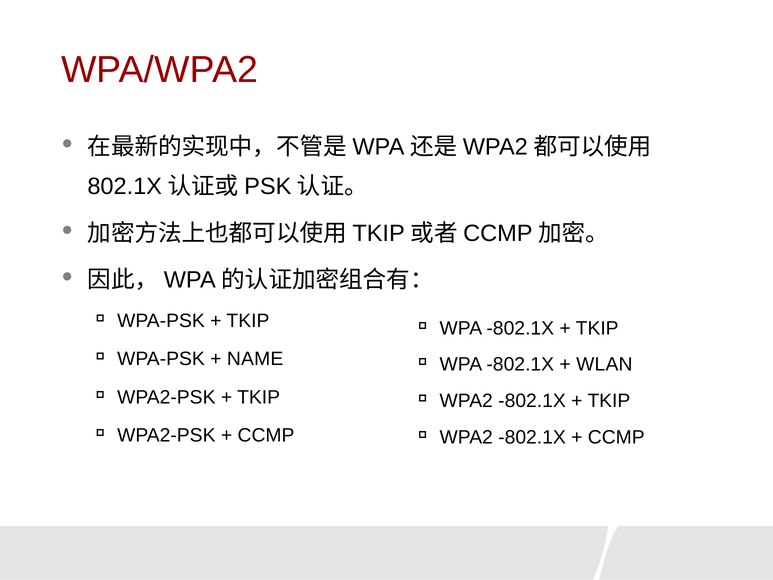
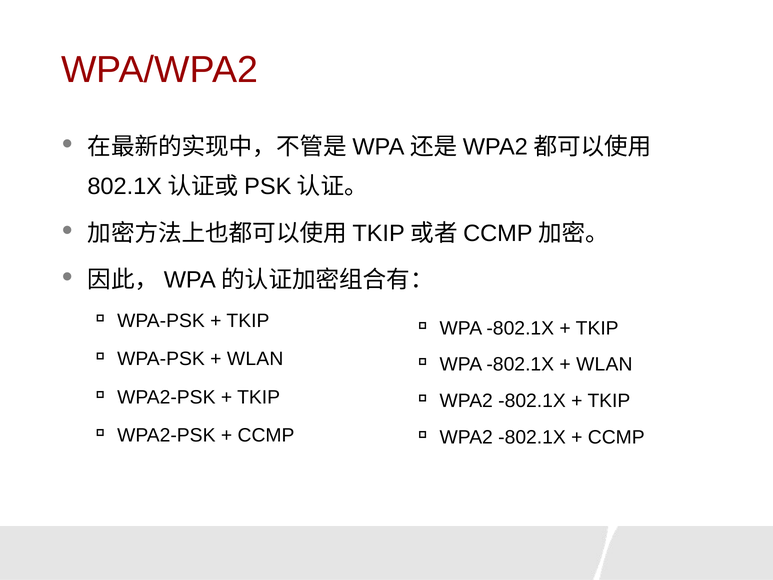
NAME: NAME -> WLAN (255, 359)
